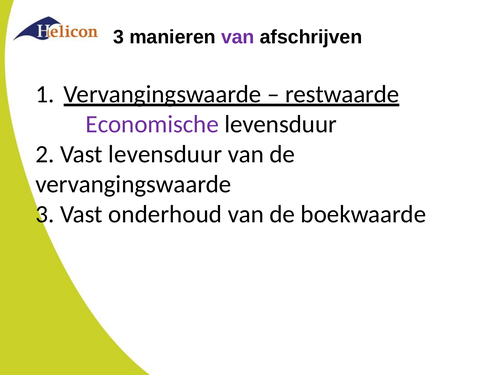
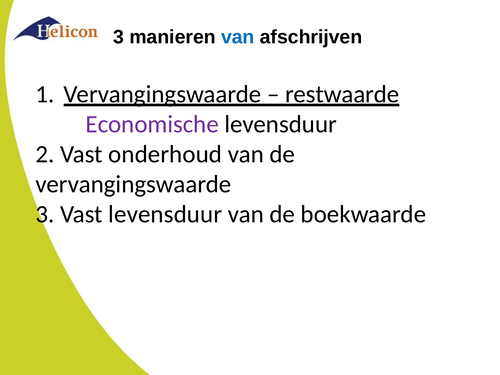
van colour: purple -> blue (238, 37)
Vast levensduur: levensduur -> onderhoud (165, 154)
Vast onderhoud: onderhoud -> levensduur (165, 214)
